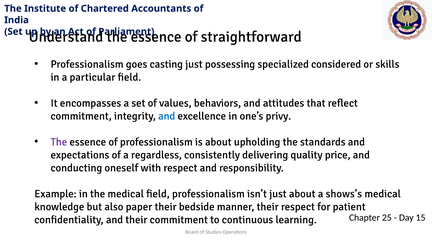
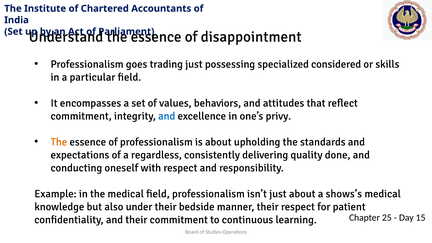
straightforward: straightforward -> disappointment (251, 37)
casting: casting -> trading (166, 64)
The colour: purple -> orange (59, 142)
price: price -> done (338, 155)
paper: paper -> under (139, 207)
